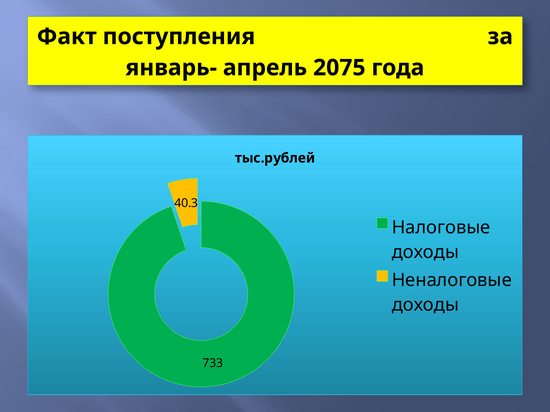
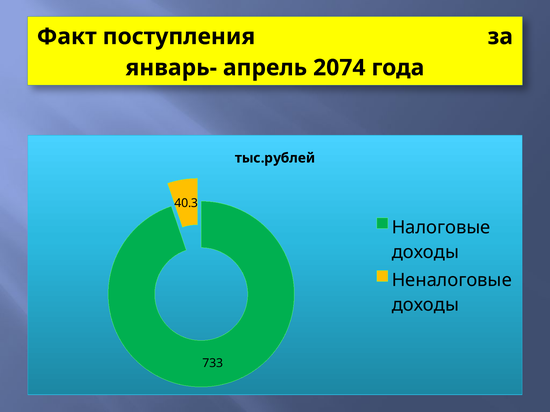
2075: 2075 -> 2074 (339, 68)
